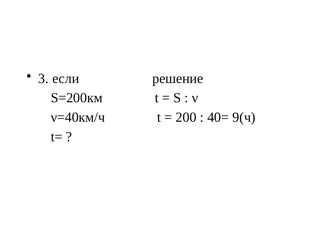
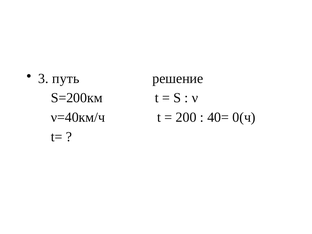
если: если -> путь (66, 78)
9(ч: 9(ч -> 0(ч (244, 117)
